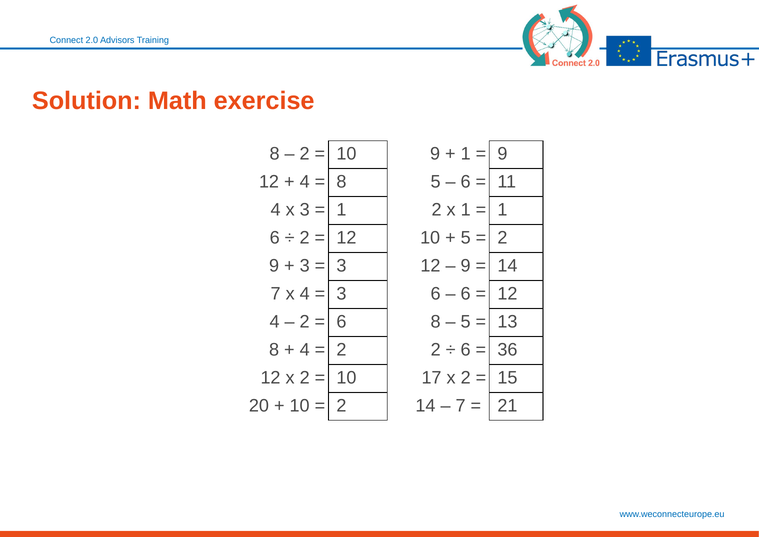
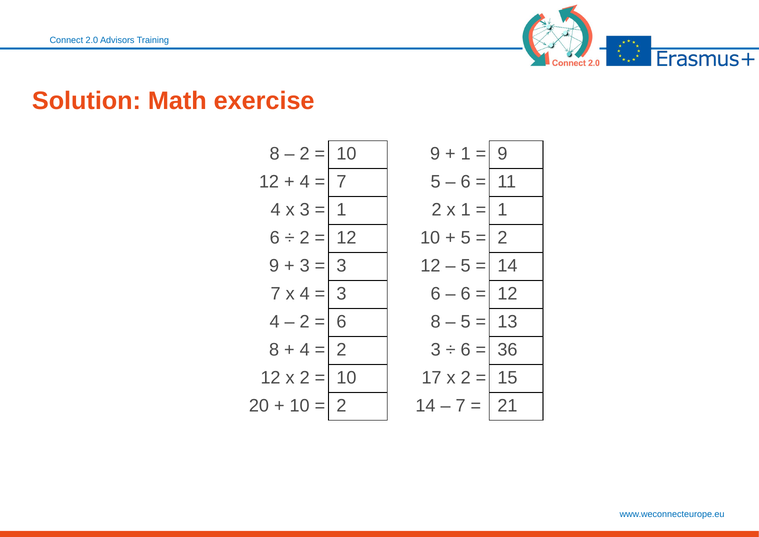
8: 8 -> 7 (342, 182)
9: 9 -> 5 (466, 266)
2 2: 2 -> 3 (436, 350)
